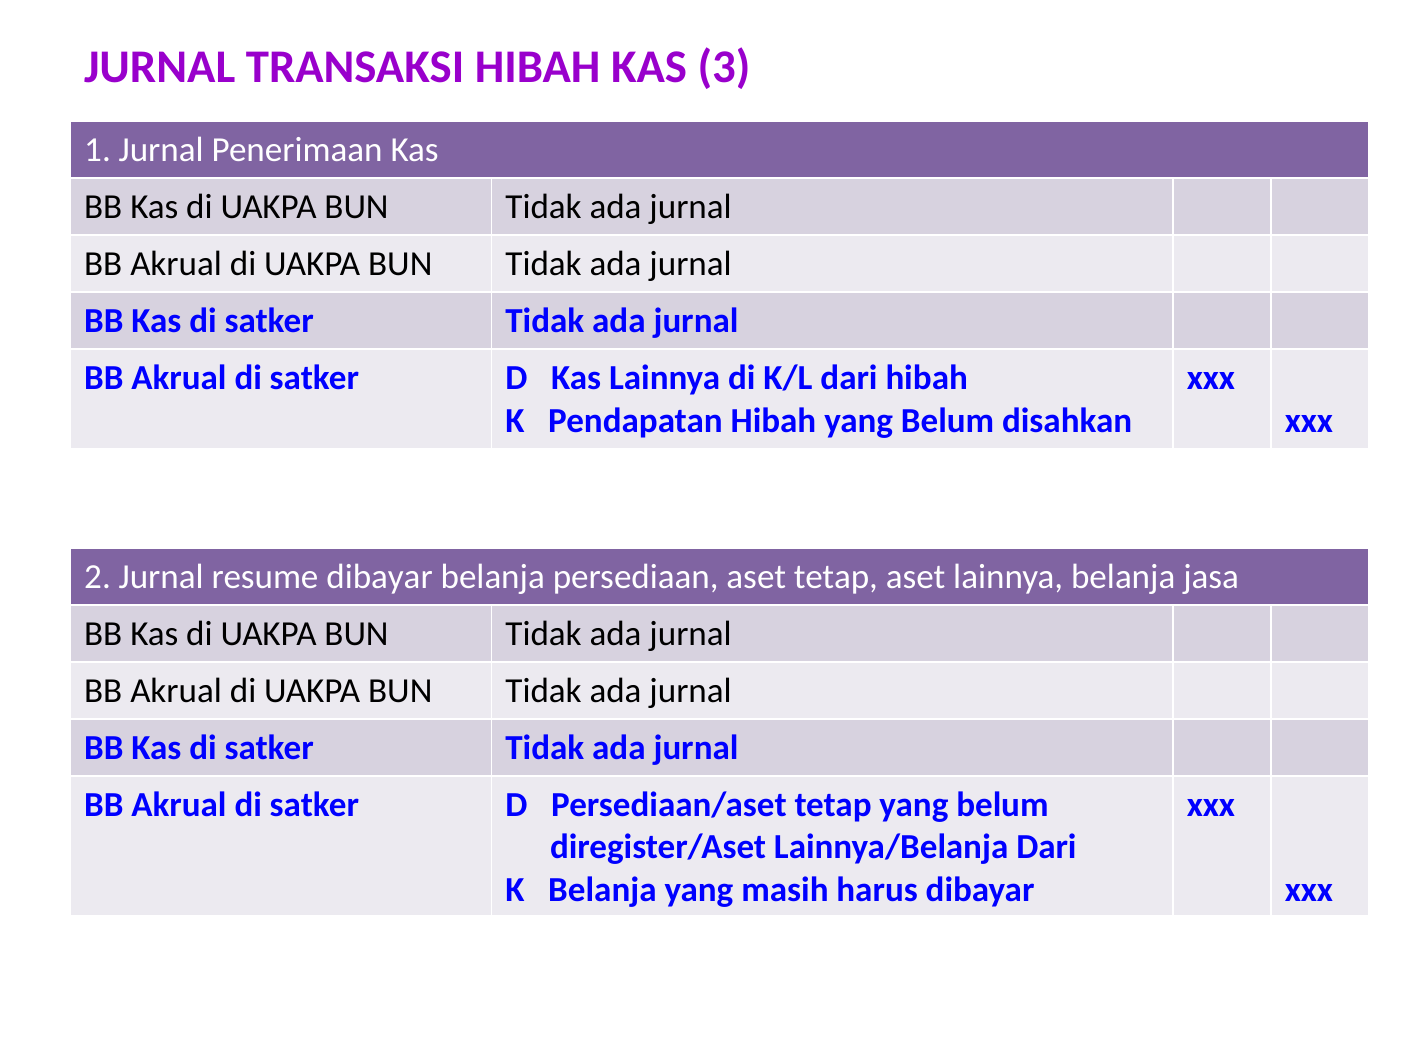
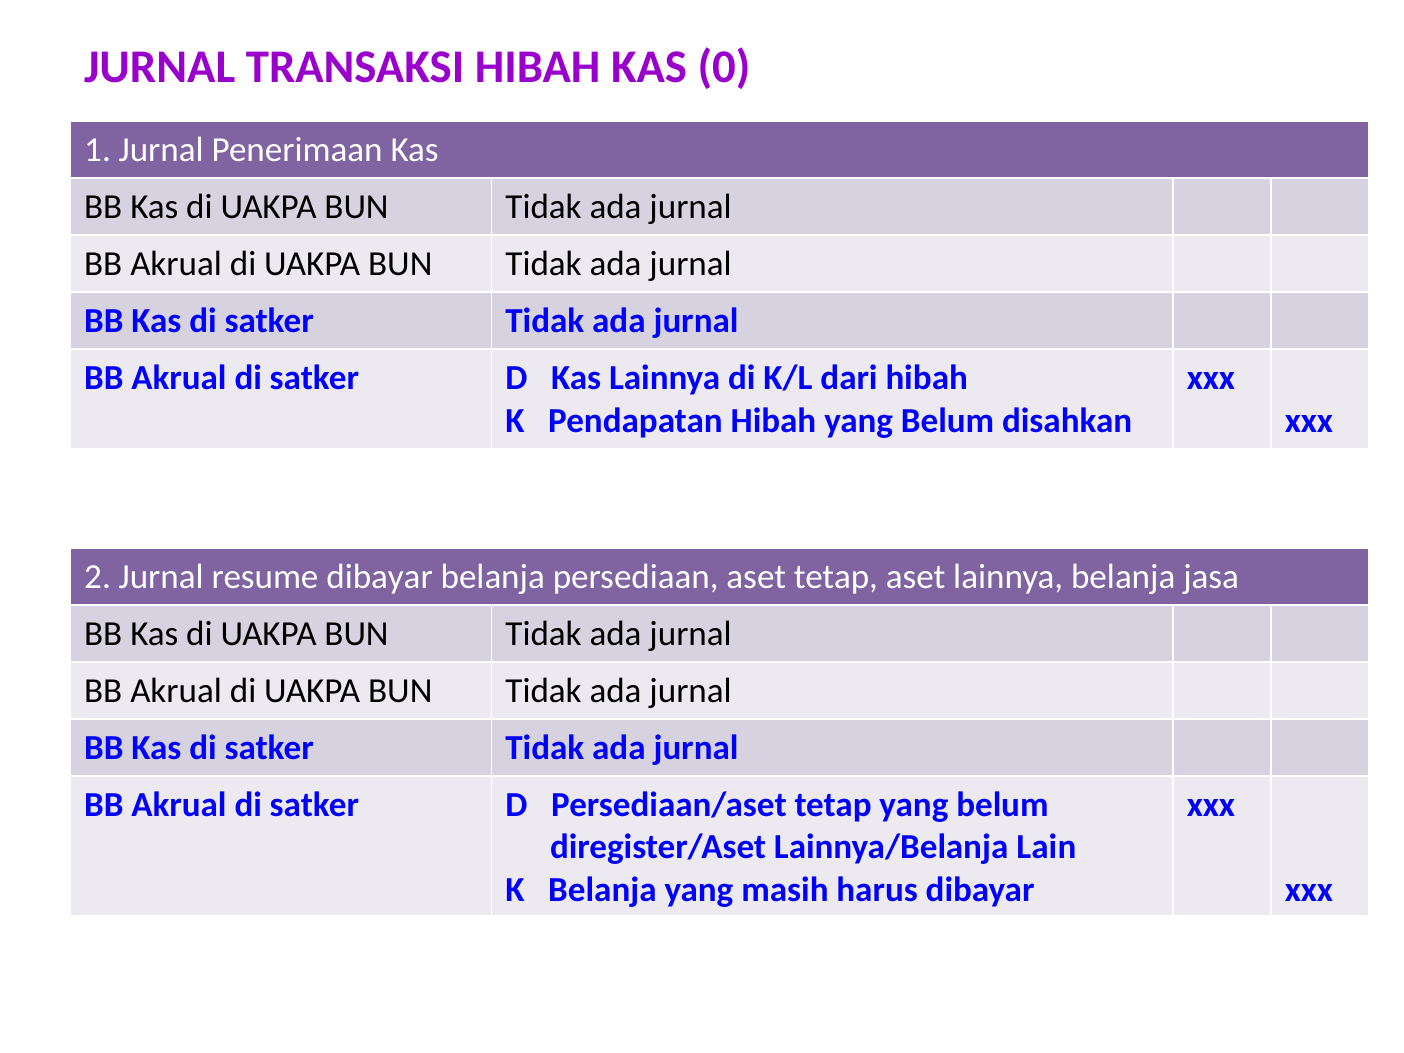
3: 3 -> 0 (724, 67)
Lainnya/Belanja Dari: Dari -> Lain (1046, 847)
